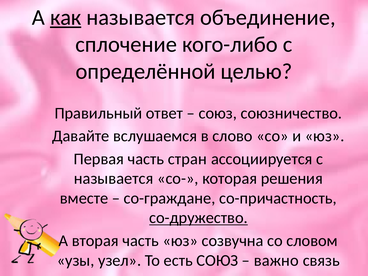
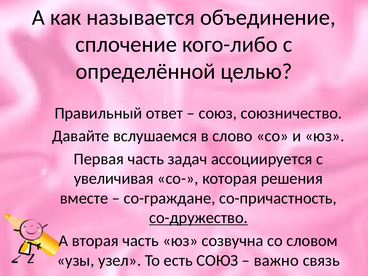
как underline: present -> none (66, 18)
стран: стран -> задач (188, 159)
называется: называется -> увеличивая (114, 179)
